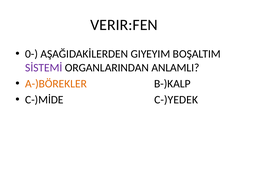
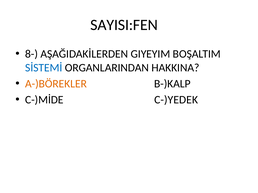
VERIR:FEN: VERIR:FEN -> SAYISI:FEN (124, 25)
0-: 0- -> 8- (32, 54)
SİSTEMİ colour: purple -> blue (44, 68)
ANLAMLI: ANLAMLI -> HAKKINA (175, 68)
